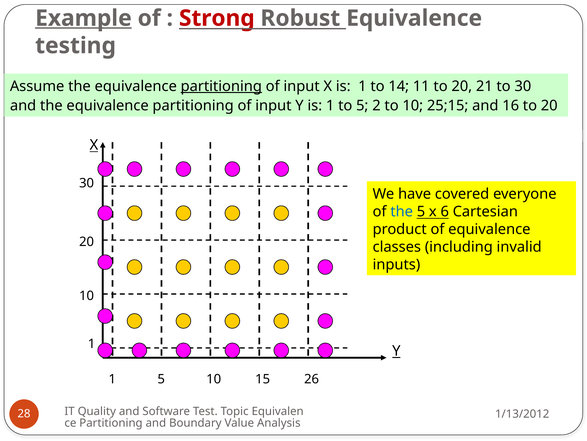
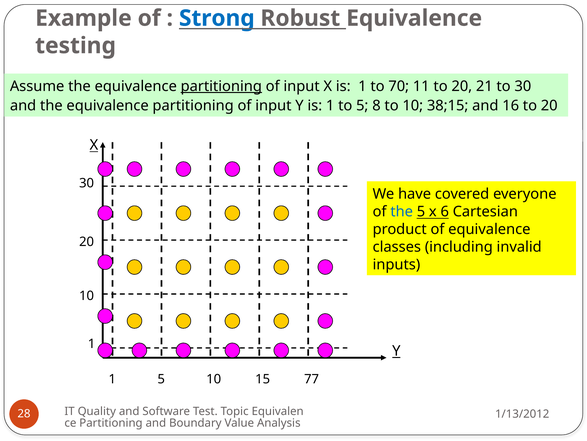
Example underline: present -> none (83, 18)
Strong colour: red -> blue (217, 18)
14: 14 -> 70 (399, 86)
2: 2 -> 8 (376, 105)
25;15: 25;15 -> 38;15 (448, 105)
26: 26 -> 77 (312, 378)
